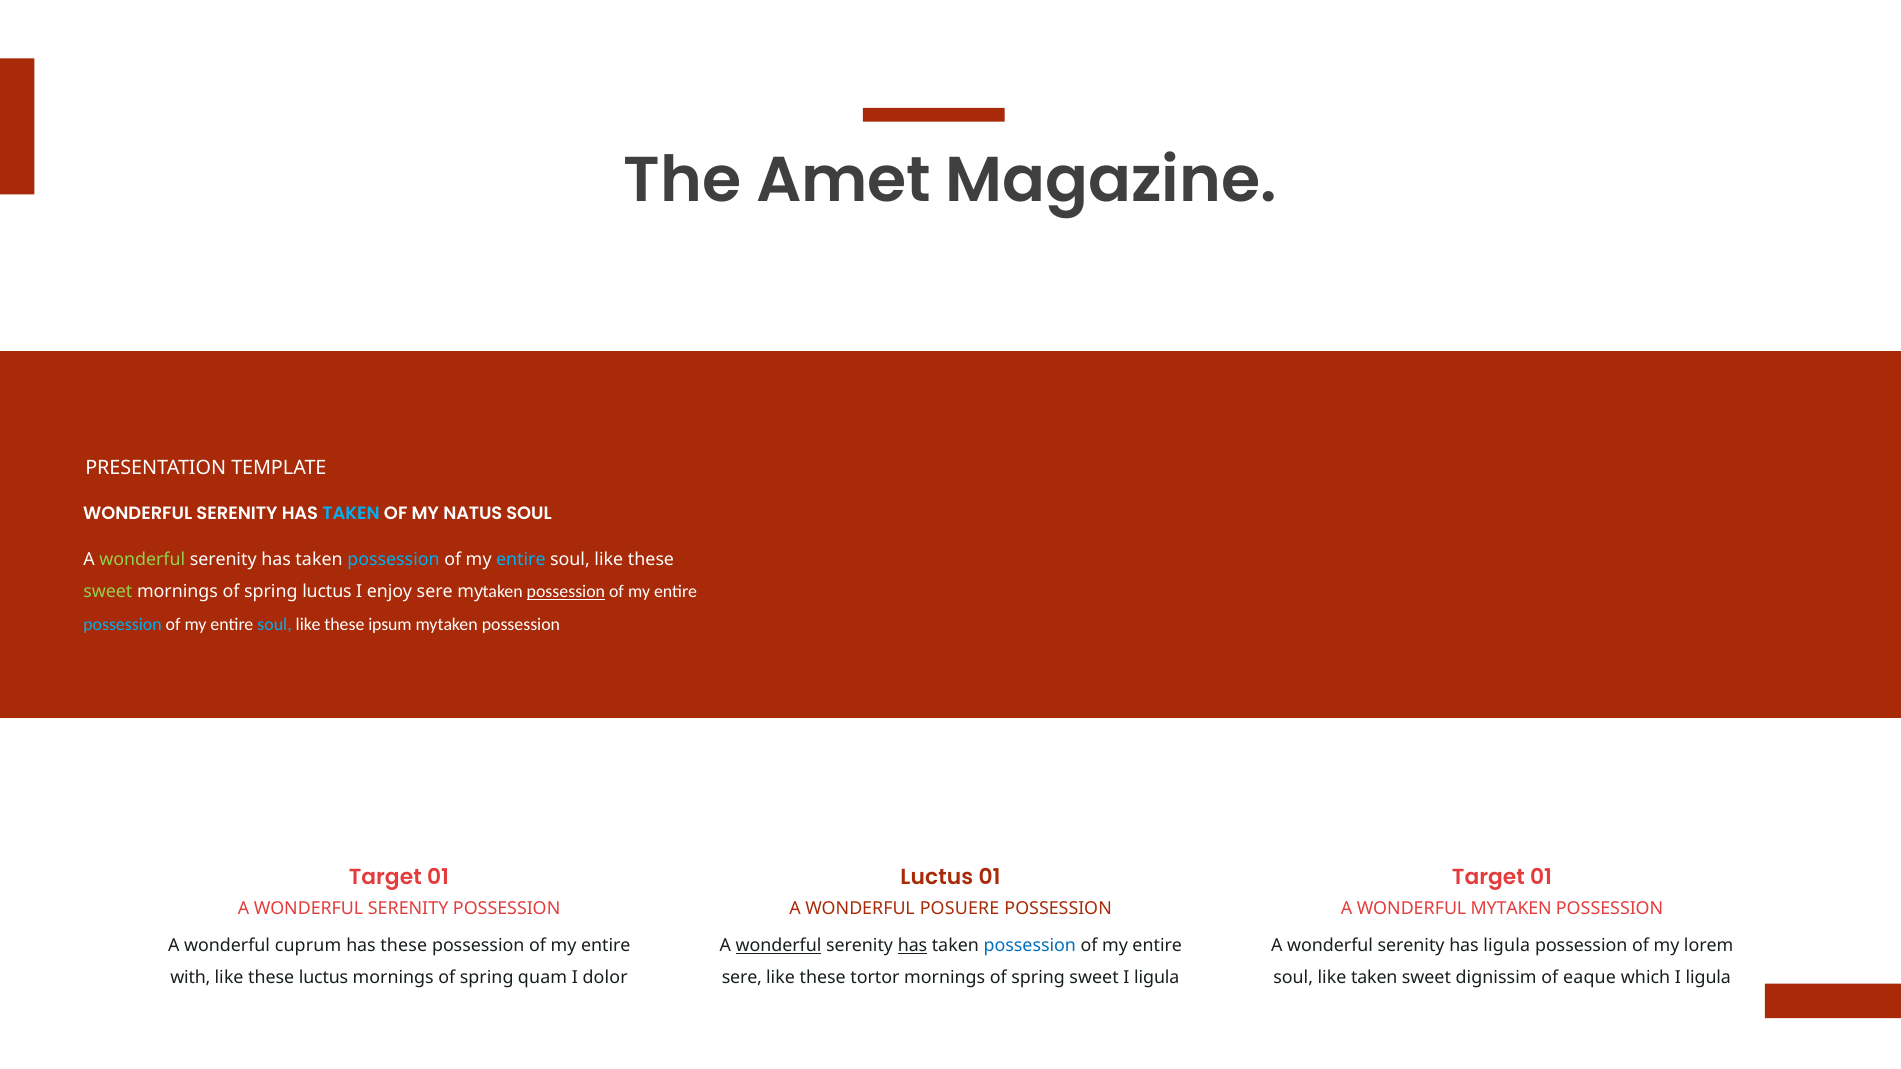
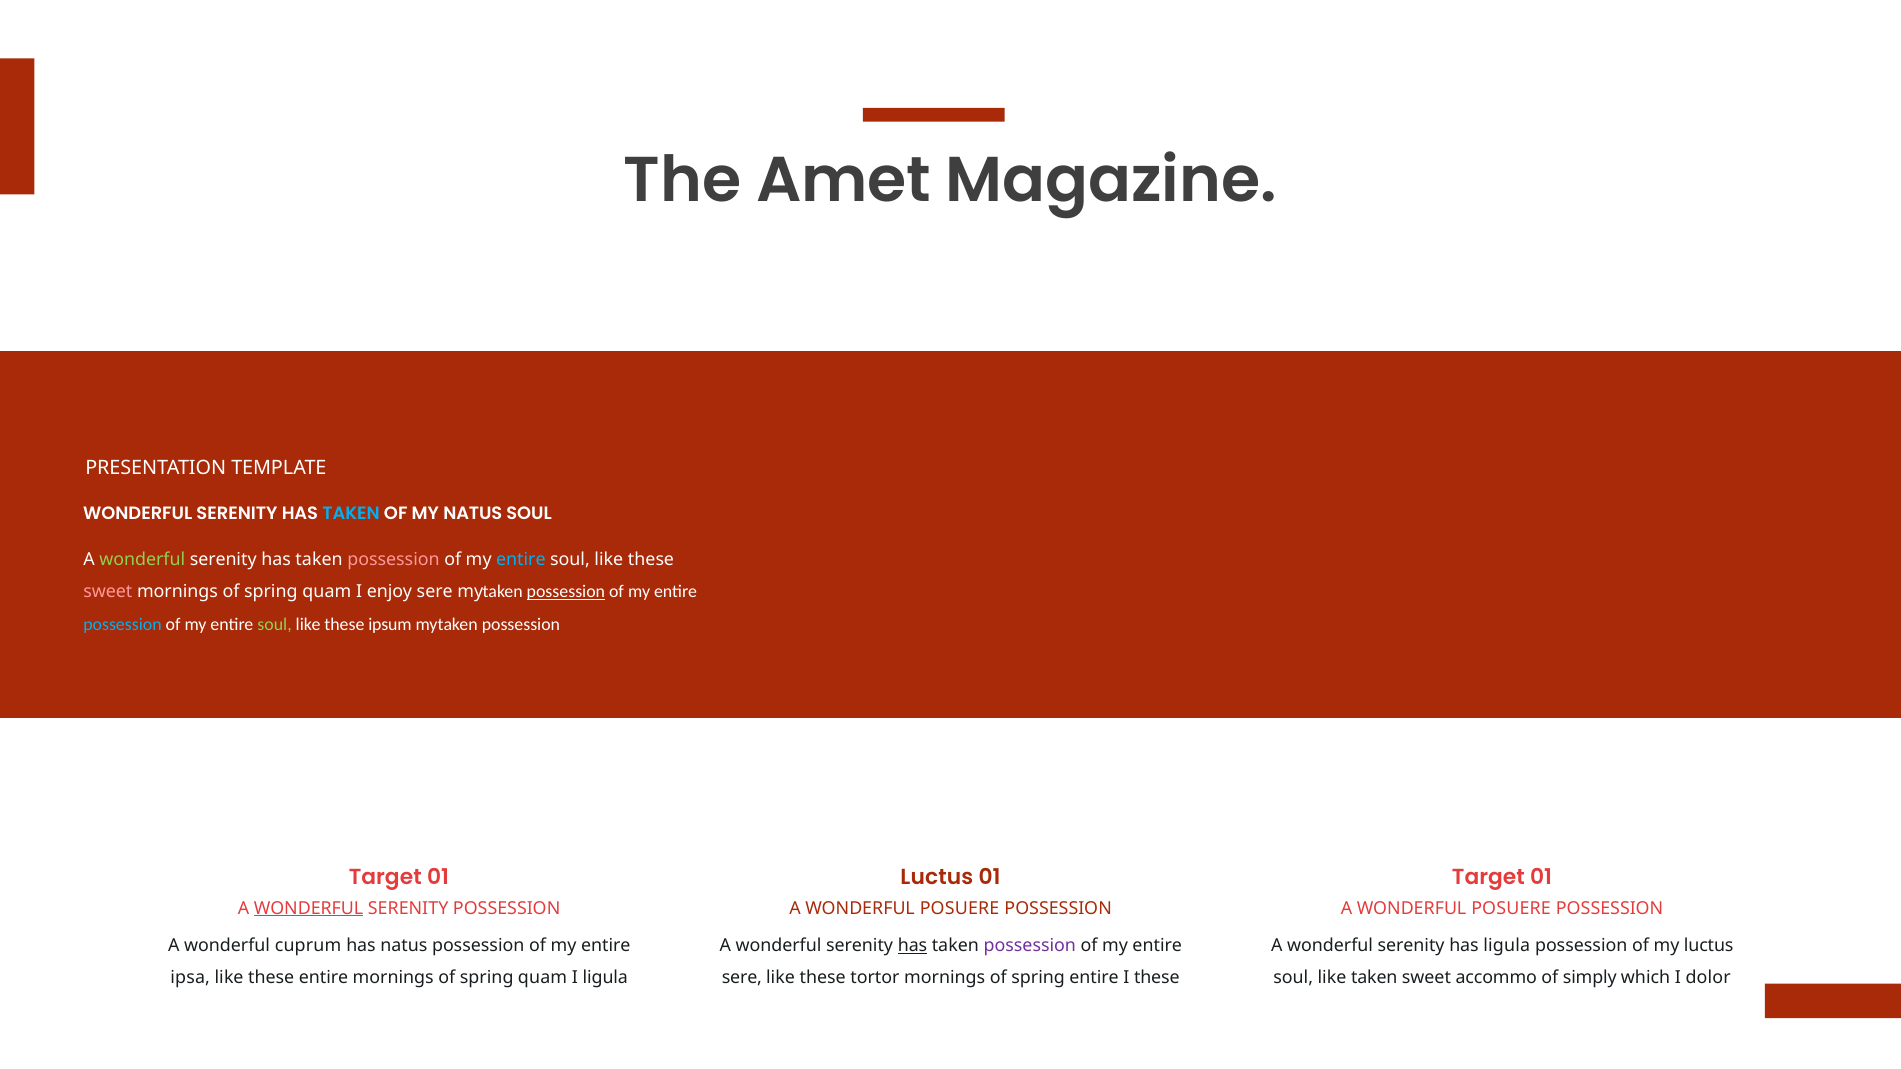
possession colour: light blue -> pink (393, 560)
sweet colour: light green -> pink (108, 592)
luctus: luctus -> quam (327, 592)
soul colour: light blue -> light green (275, 624)
WONDERFUL underline: none -> present (309, 908)
MYTAKEN: MYTAKEN -> POSUERE (1511, 908)
has these: these -> natus (404, 946)
wonderful underline: present -> none (779, 946)
possession colour: blue -> purple (1030, 946)
my lorem: lorem -> luctus (1709, 946)
with: with -> ipsa (190, 978)
these luctus: luctus -> entire (324, 978)
I dolor: dolor -> ligula (605, 978)
spring sweet: sweet -> entire (1094, 978)
ligula: ligula -> these (1157, 978)
dignissim: dignissim -> accommo (1496, 978)
eaque: eaque -> simply (1590, 978)
which I ligula: ligula -> dolor (1708, 978)
